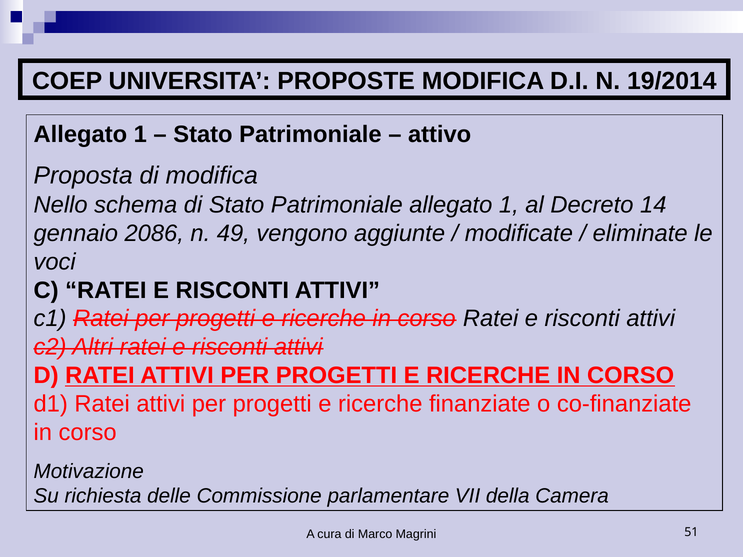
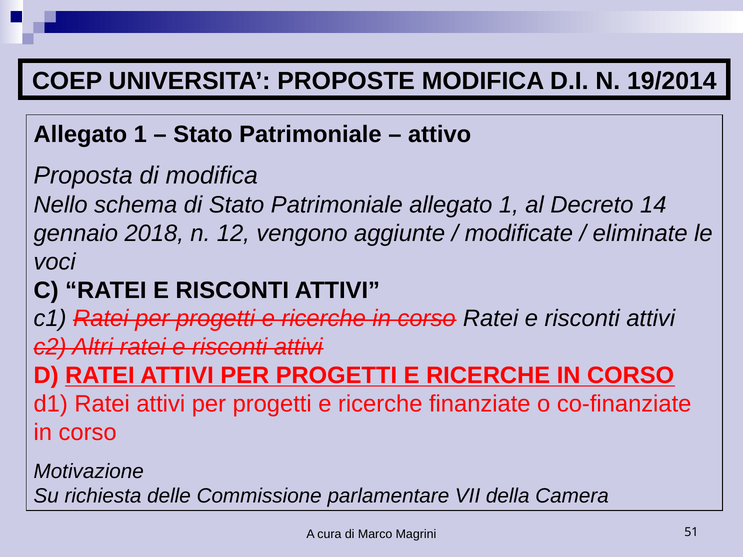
2086: 2086 -> 2018 (154, 233)
49: 49 -> 12 (233, 233)
